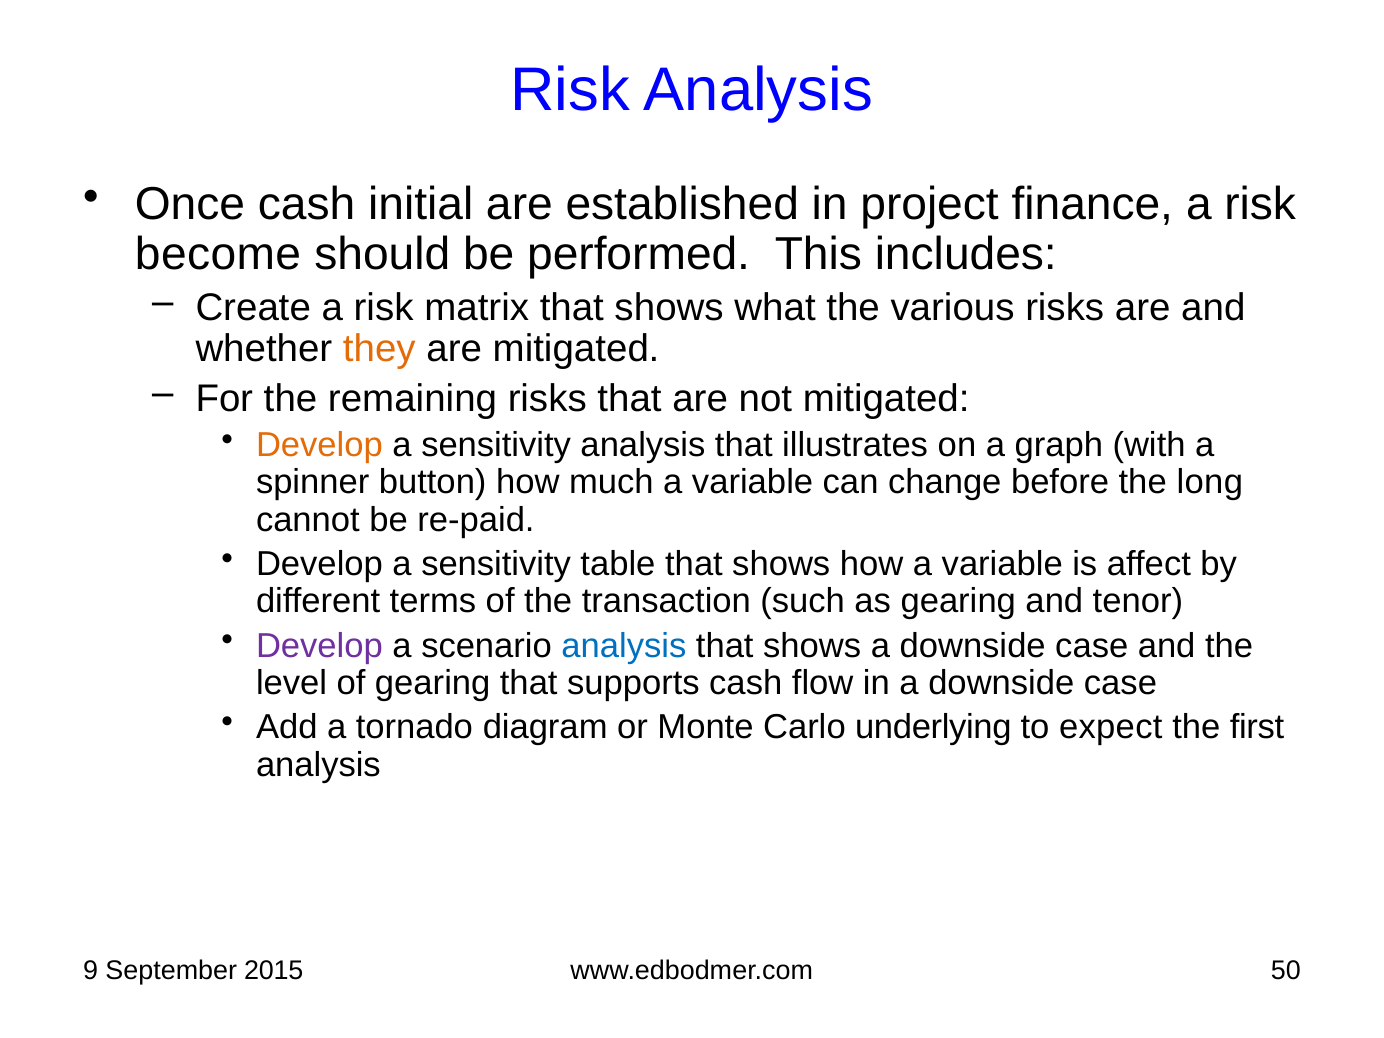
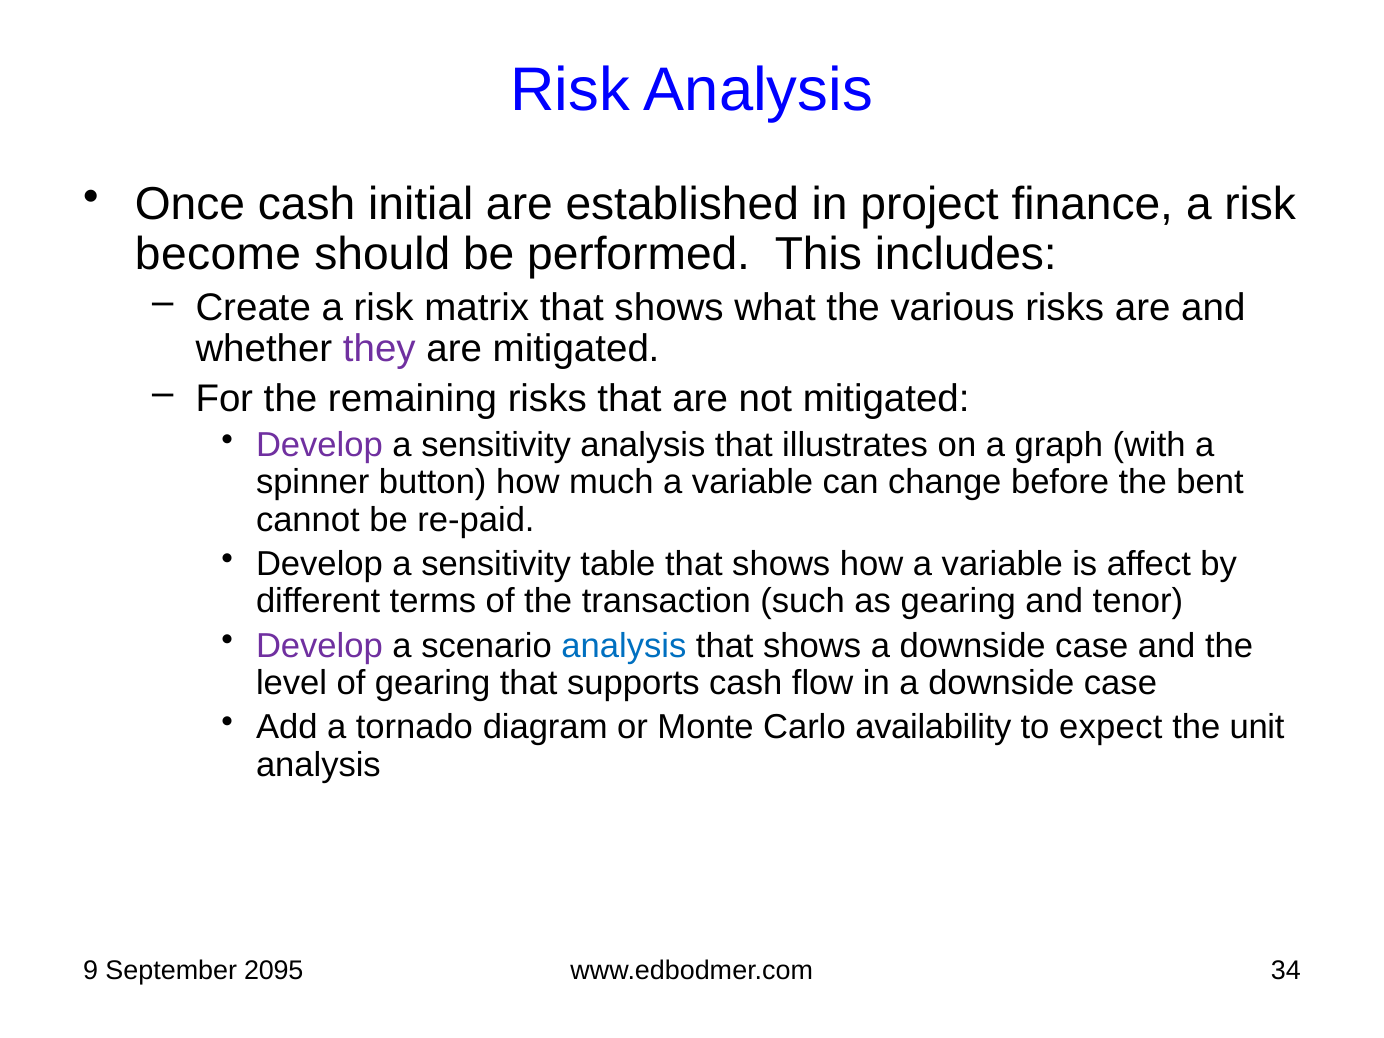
they colour: orange -> purple (379, 349)
Develop colour: orange -> purple (319, 445)
long: long -> bent (1210, 482)
underlying: underlying -> availability (933, 727)
first: first -> unit (1257, 727)
2015: 2015 -> 2095 (274, 970)
50: 50 -> 34 (1286, 970)
